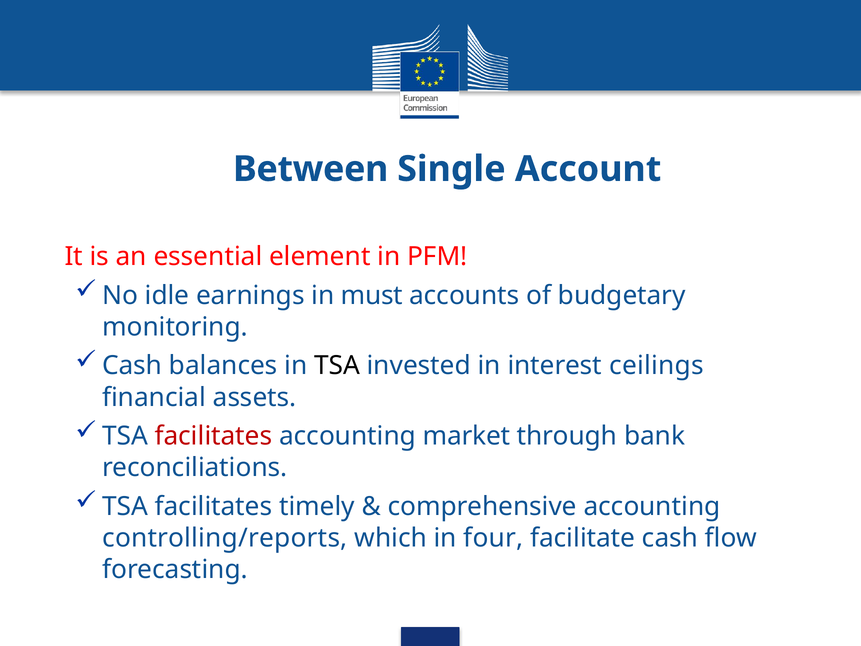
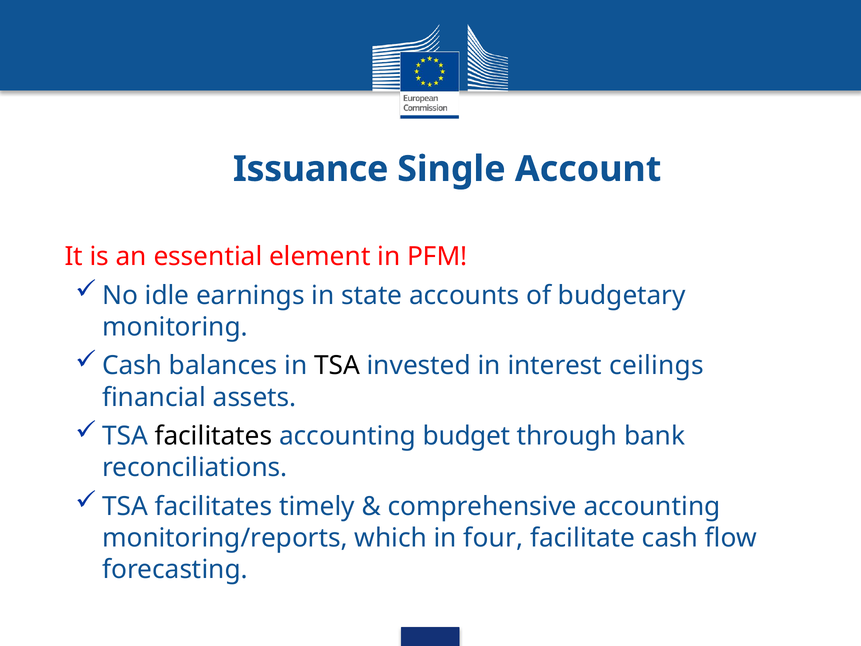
Between: Between -> Issuance (311, 169)
must: must -> state (372, 295)
facilitates colour: red -> black (213, 436)
market: market -> budget (466, 436)
controlling/reports: controlling/reports -> monitoring/reports (225, 538)
